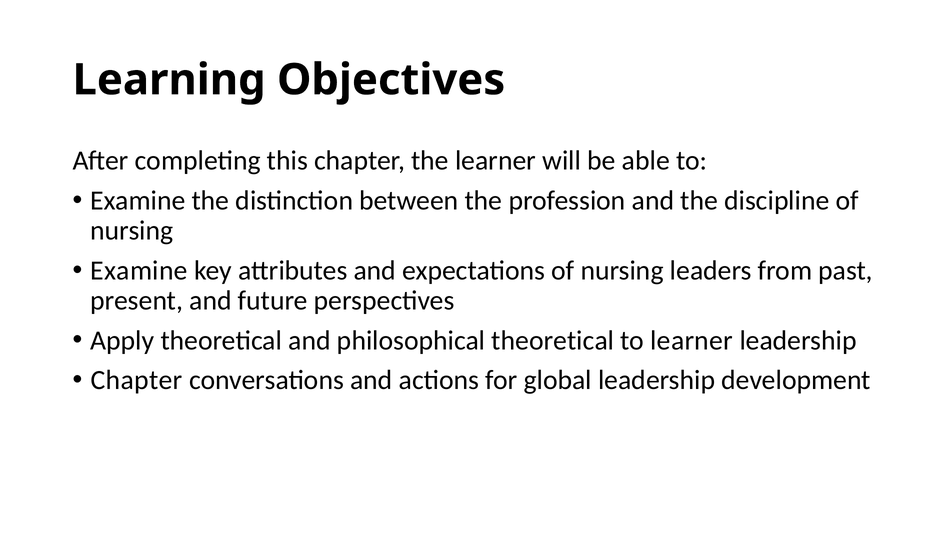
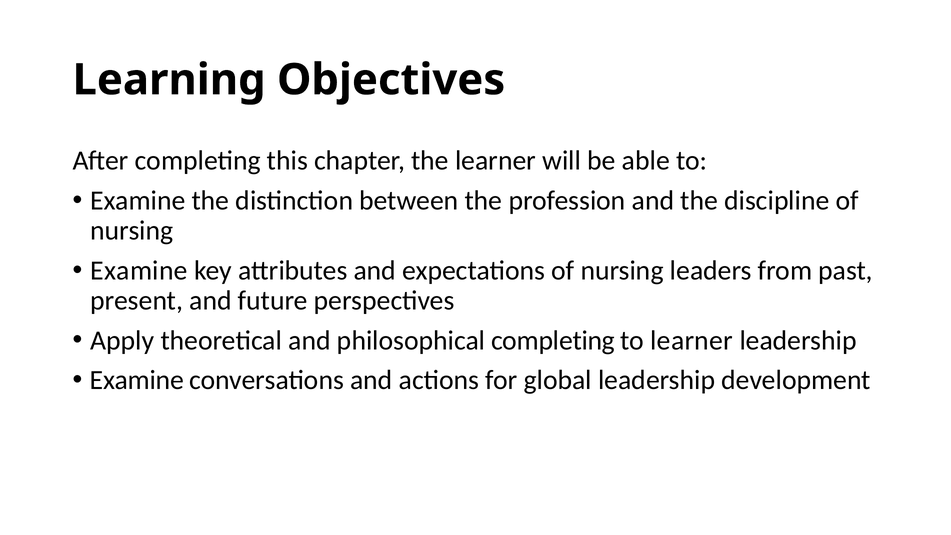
philosophical theoretical: theoretical -> completing (553, 340)
Chapter: Chapter -> Examine (137, 380)
